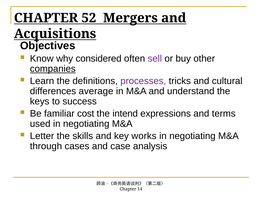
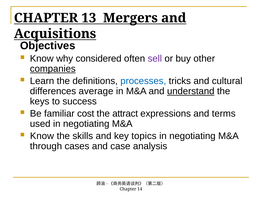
52: 52 -> 13 (89, 18)
processes colour: purple -> blue (143, 81)
understand underline: none -> present (191, 91)
intend: intend -> attract (125, 113)
Letter: Letter -> Know (42, 136)
works: works -> topics (144, 136)
